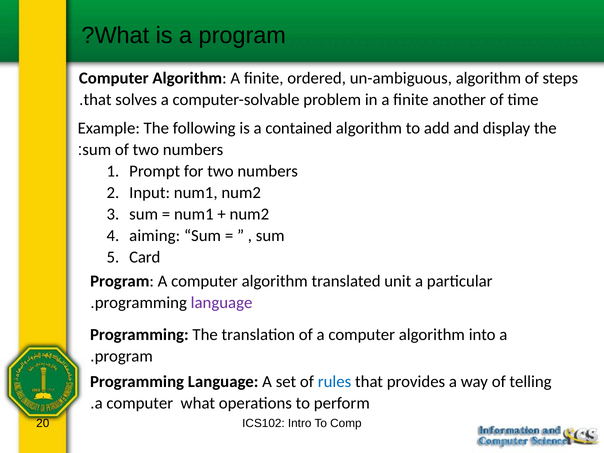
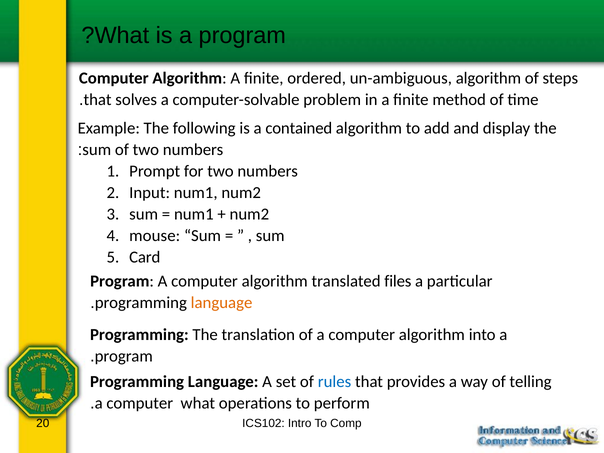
another: another -> method (459, 100)
aiming: aiming -> mouse (155, 236)
unit: unit -> files (398, 281)
language colour: purple -> orange (222, 303)
